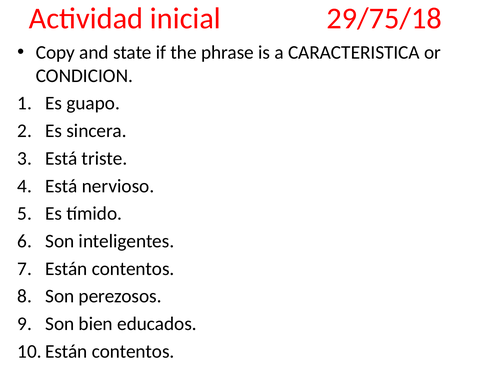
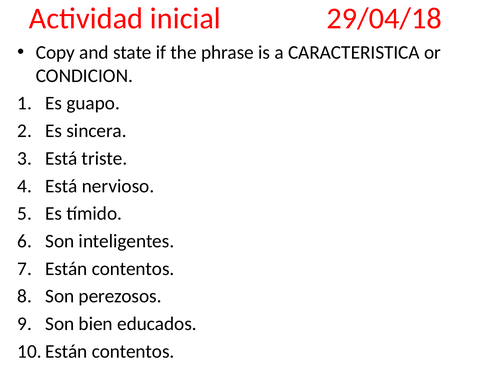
29/75/18: 29/75/18 -> 29/04/18 (384, 19)
